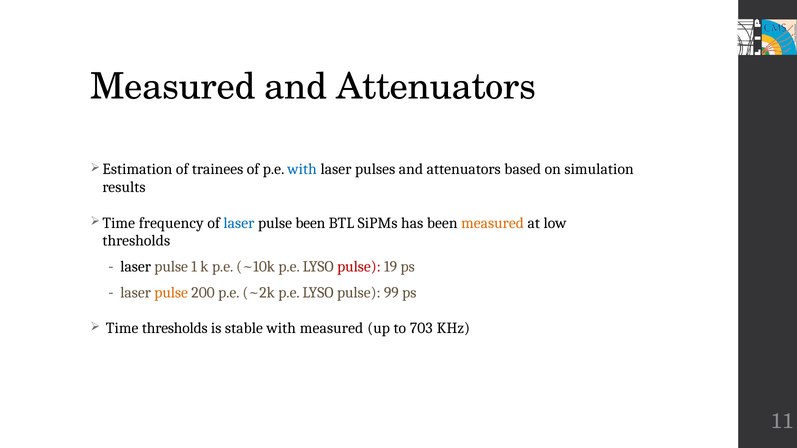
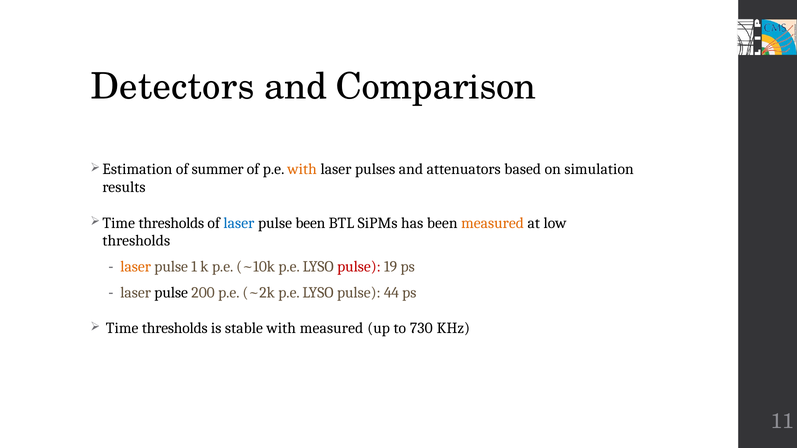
Measured: Measured -> Detectors (173, 87)
Attenuators: Attenuators -> Comparison (436, 87)
trainees: trainees -> summer (218, 169)
with colour: blue -> orange (302, 169)
frequency: frequency -> thresholds (171, 223)
laser colour: black -> orange (136, 267)
pulse colour: orange -> black (171, 293)
99: 99 -> 44 (391, 293)
703: 703 -> 730 (421, 329)
